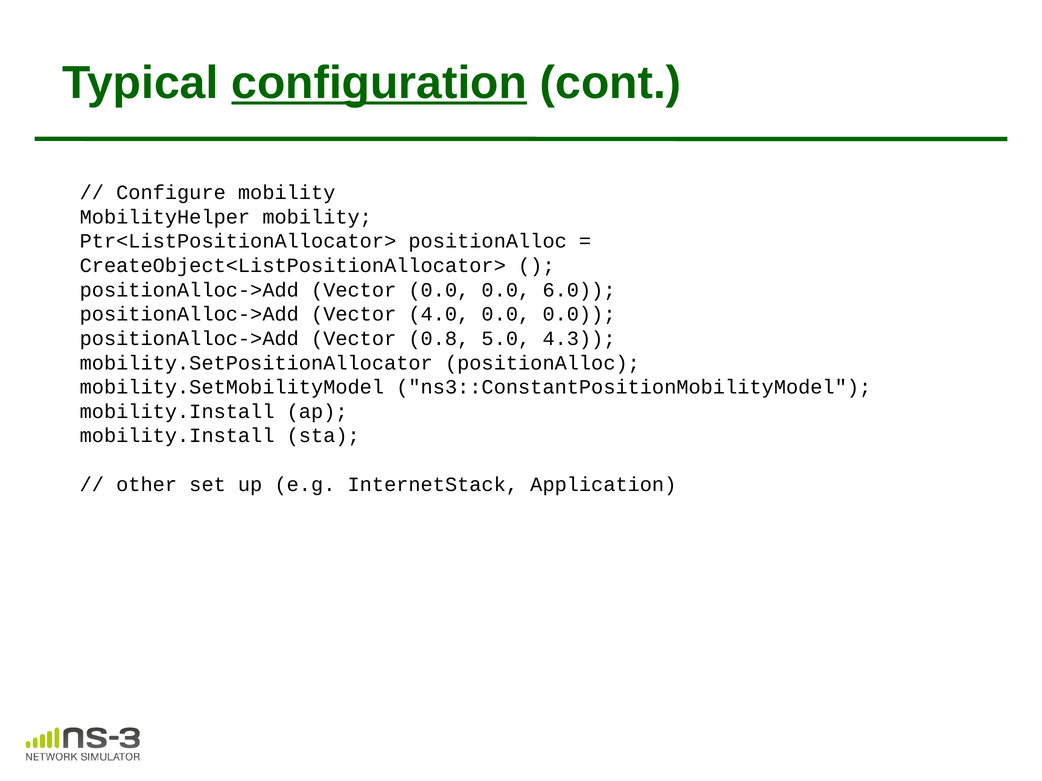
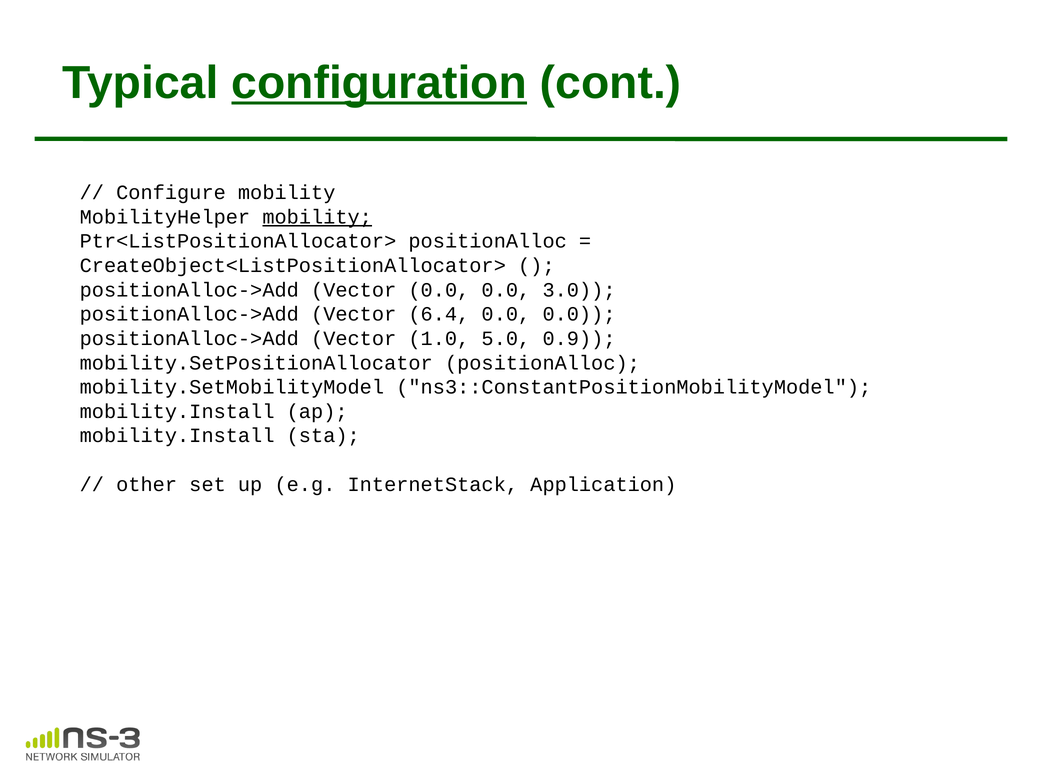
mobility underline: none -> present (317, 217)
6.0: 6.0 -> 3.0 (579, 290)
4.0: 4.0 -> 6.4 (439, 314)
0.8: 0.8 -> 1.0 (439, 339)
4.3: 4.3 -> 0.9 (579, 339)
